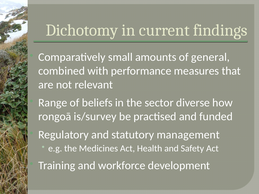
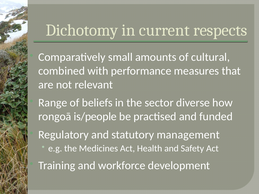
findings: findings -> respects (220, 30)
general: general -> cultural (211, 57)
is/survey: is/survey -> is/people (95, 117)
